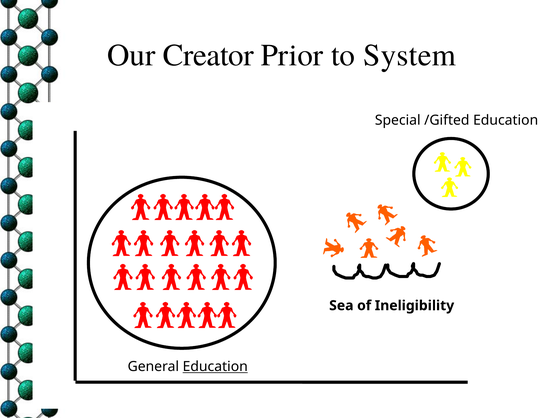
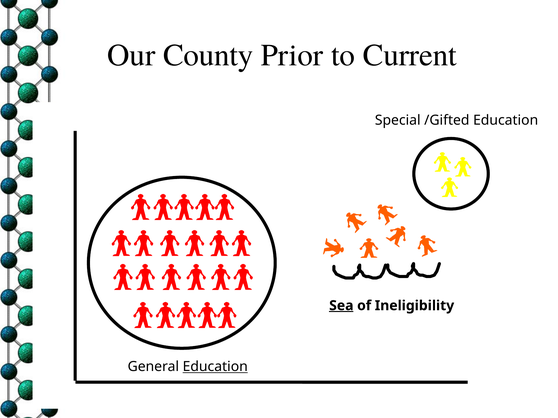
Creator: Creator -> County (208, 55)
System: System -> Current (410, 55)
Sea underline: none -> present (341, 306)
